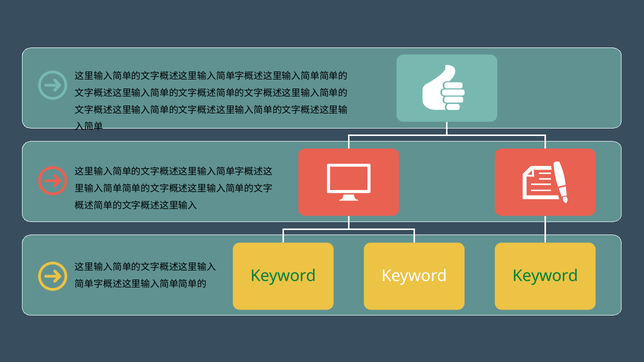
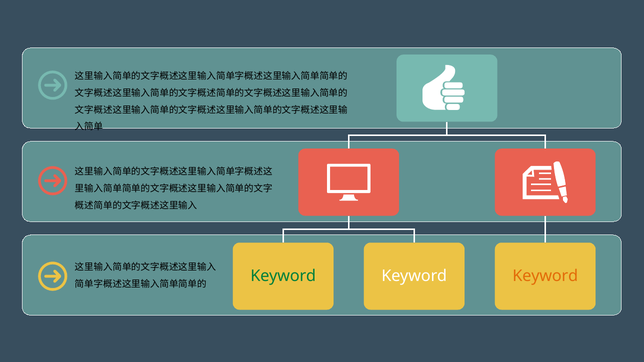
Keyword colour: green -> orange (545, 276)
